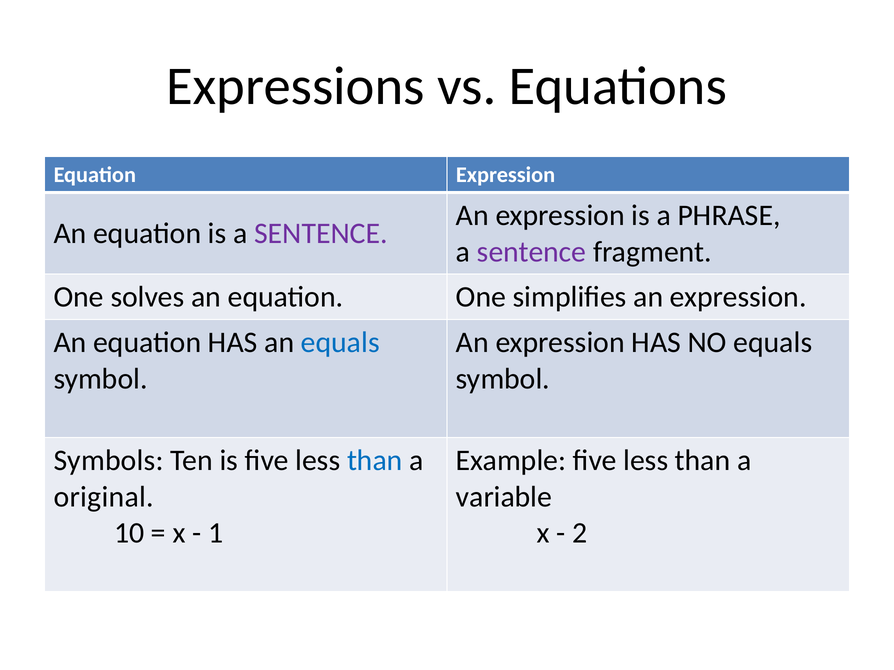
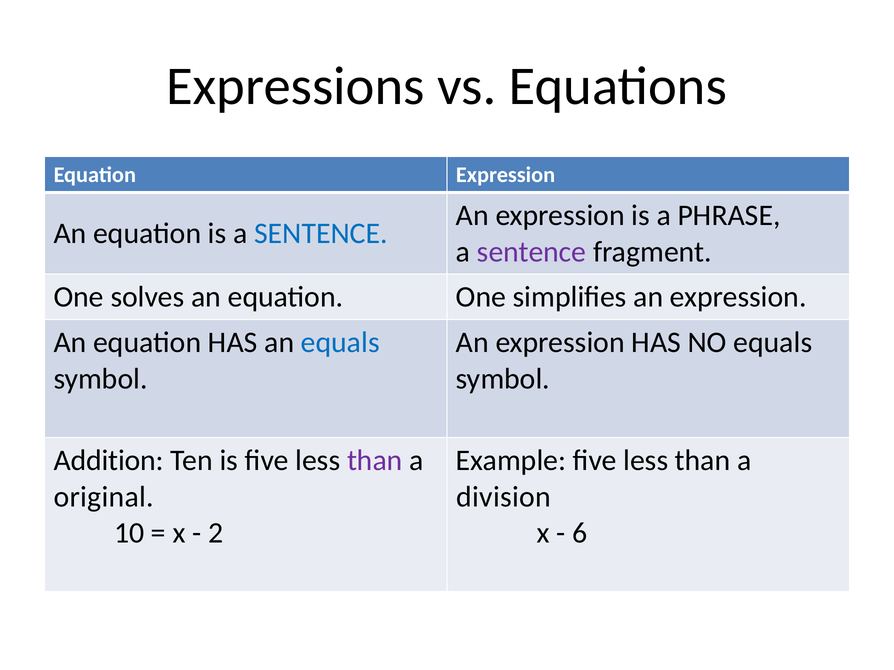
SENTENCE colour: purple -> blue (321, 234)
Symbols: Symbols -> Addition (109, 461)
than colour: blue -> purple (375, 461)
variable: variable -> division (504, 497)
1: 1 -> 2 (216, 533)
2: 2 -> 6 (580, 533)
